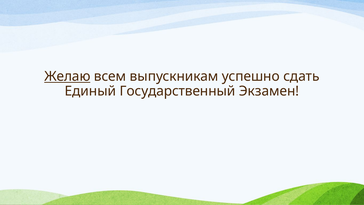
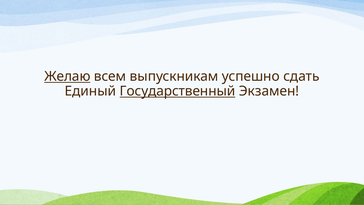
Государственный underline: none -> present (178, 91)
